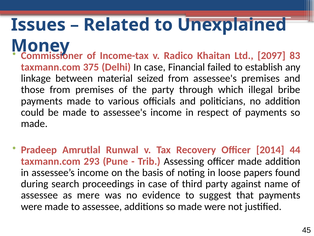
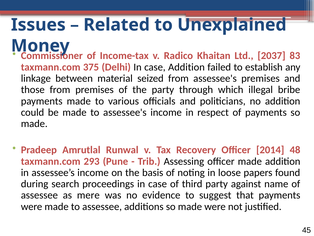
2097: 2097 -> 2037 (271, 56)
case Financial: Financial -> Addition (186, 67)
44: 44 -> 48 (295, 150)
